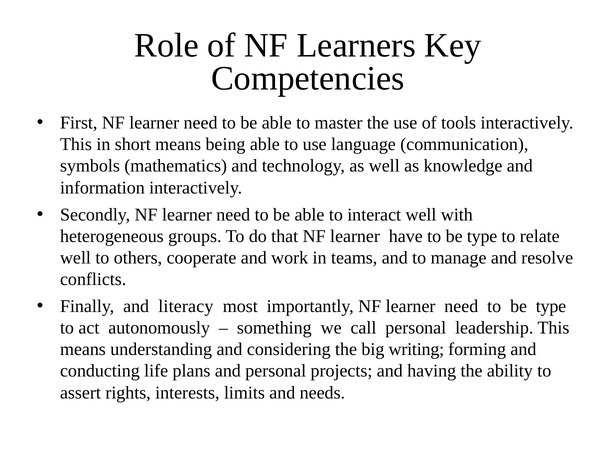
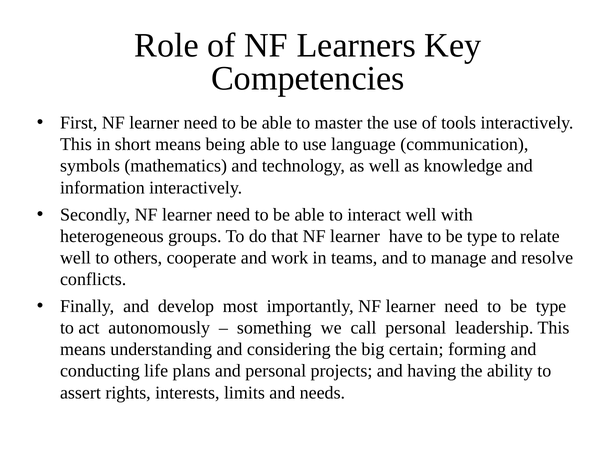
literacy: literacy -> develop (186, 306)
writing: writing -> certain (416, 349)
